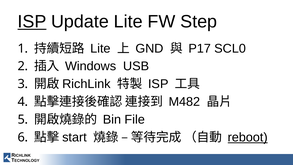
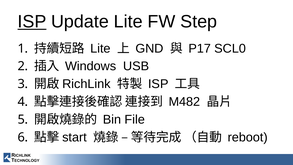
reboot underline: present -> none (248, 137)
